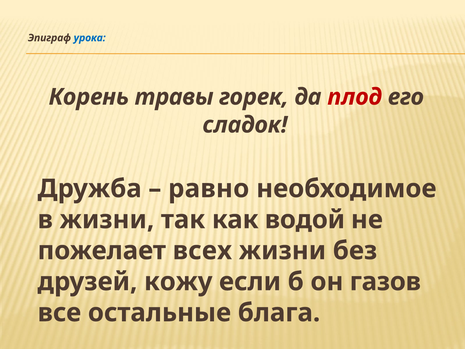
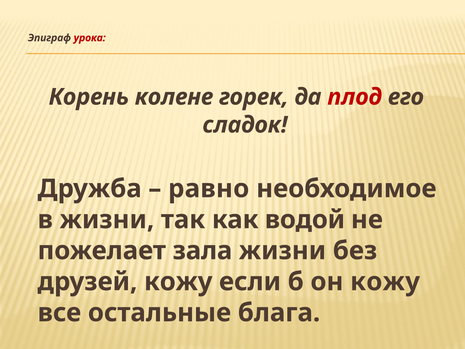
урока colour: blue -> red (90, 38)
травы: травы -> колене (174, 97)
всех: всех -> зала (202, 251)
он газов: газов -> кожу (385, 282)
